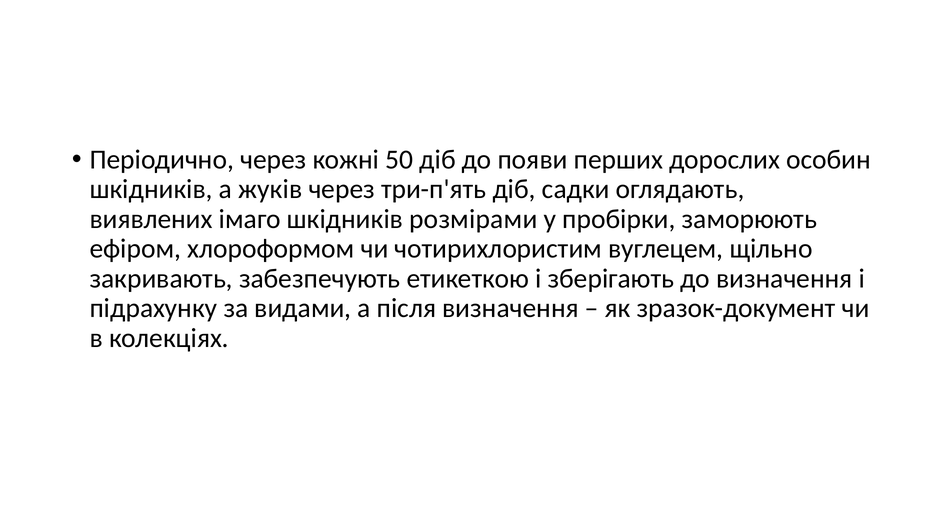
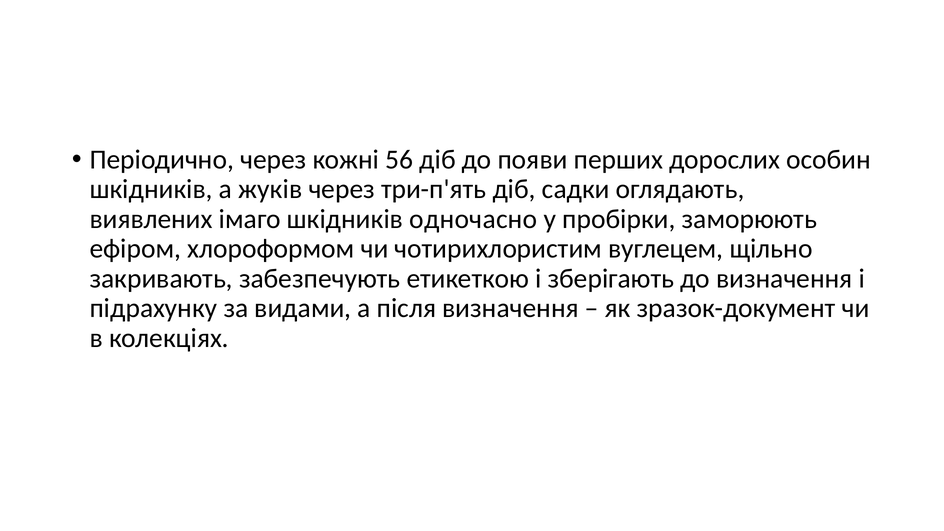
50: 50 -> 56 (399, 160)
розмірами: розмірами -> одночасно (473, 219)
